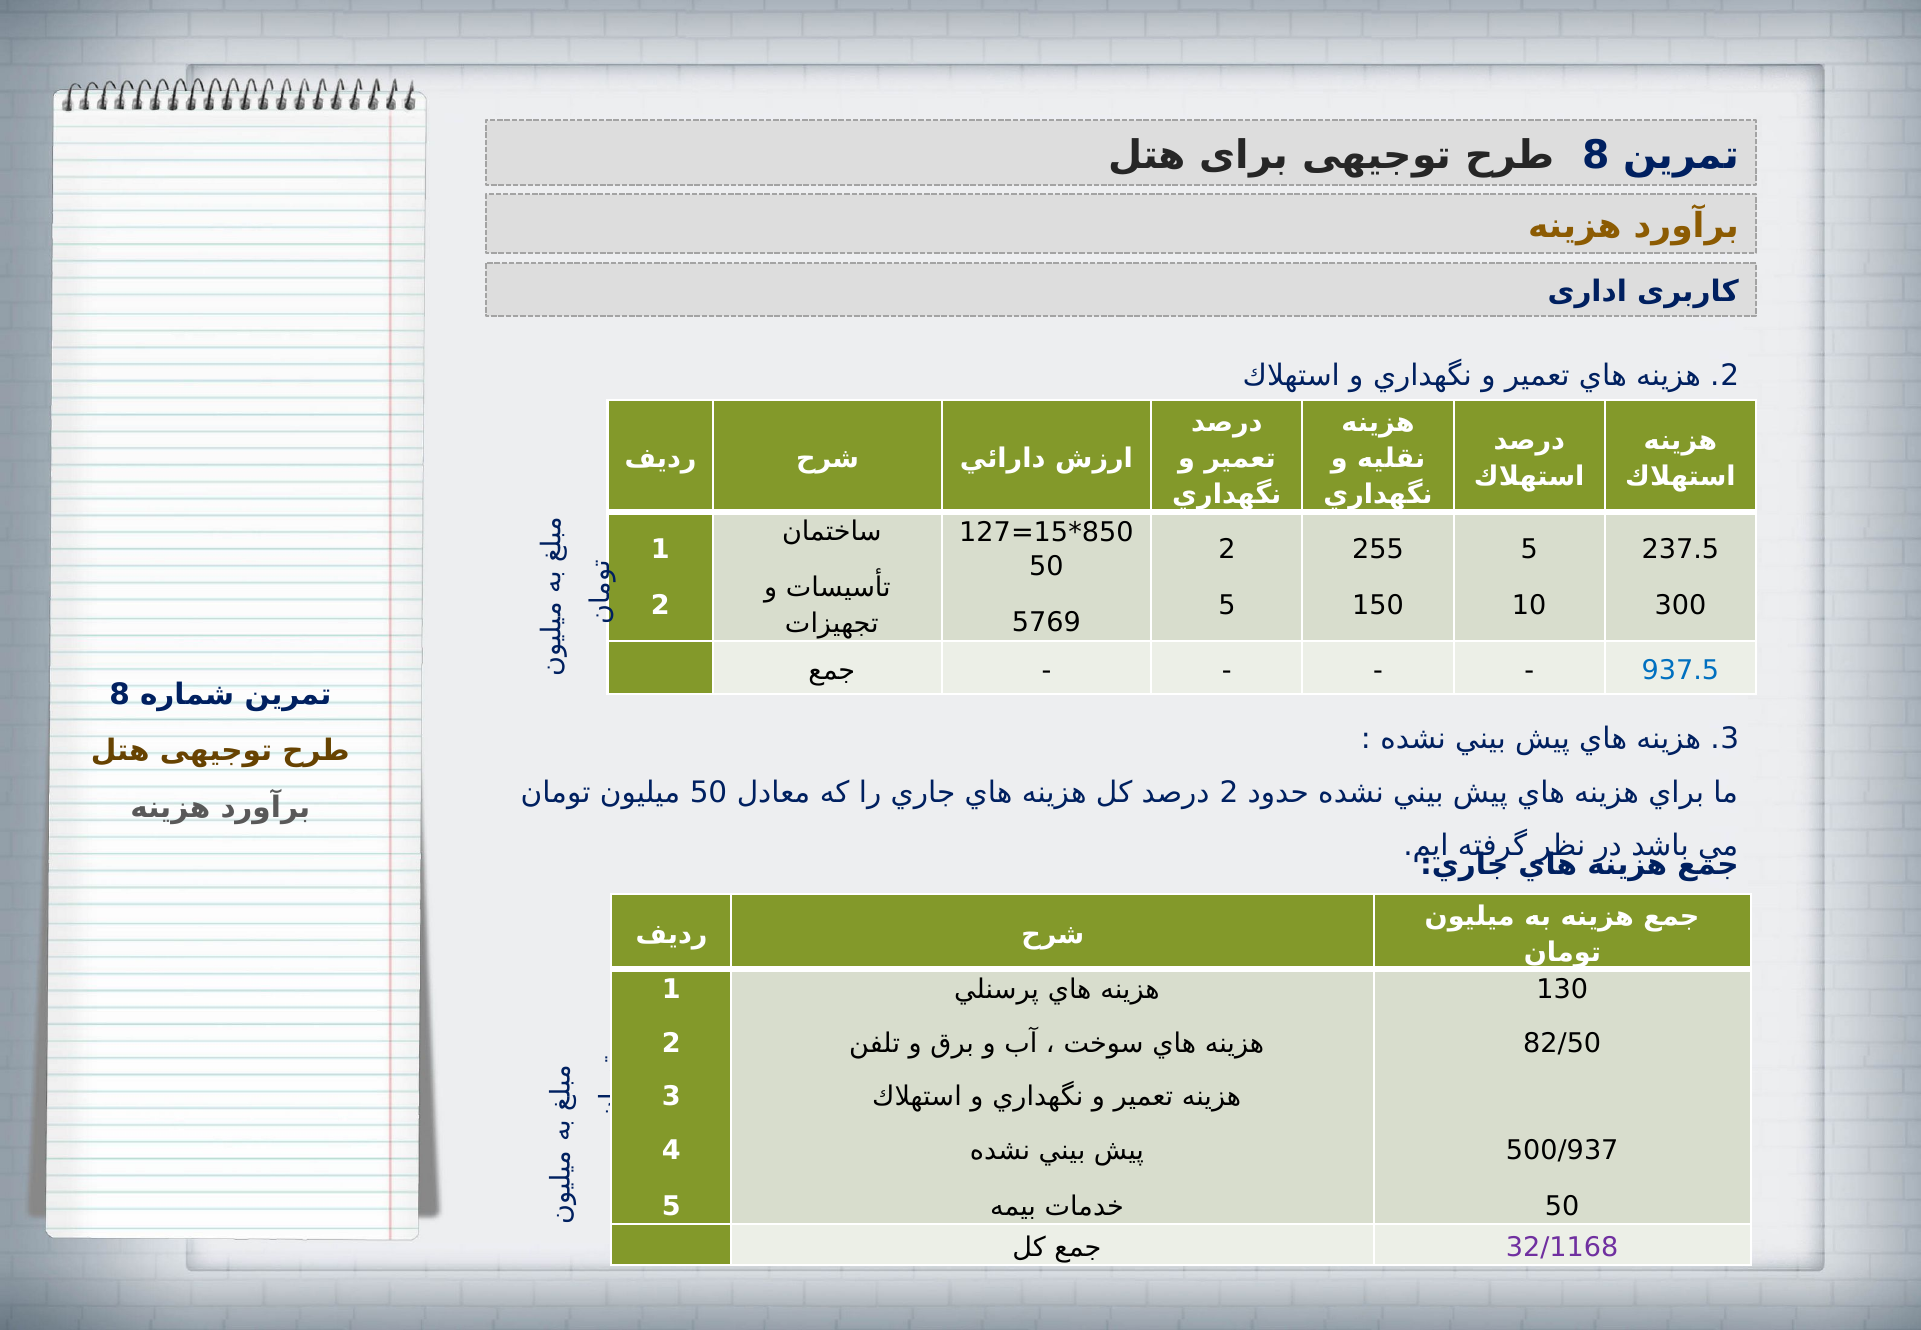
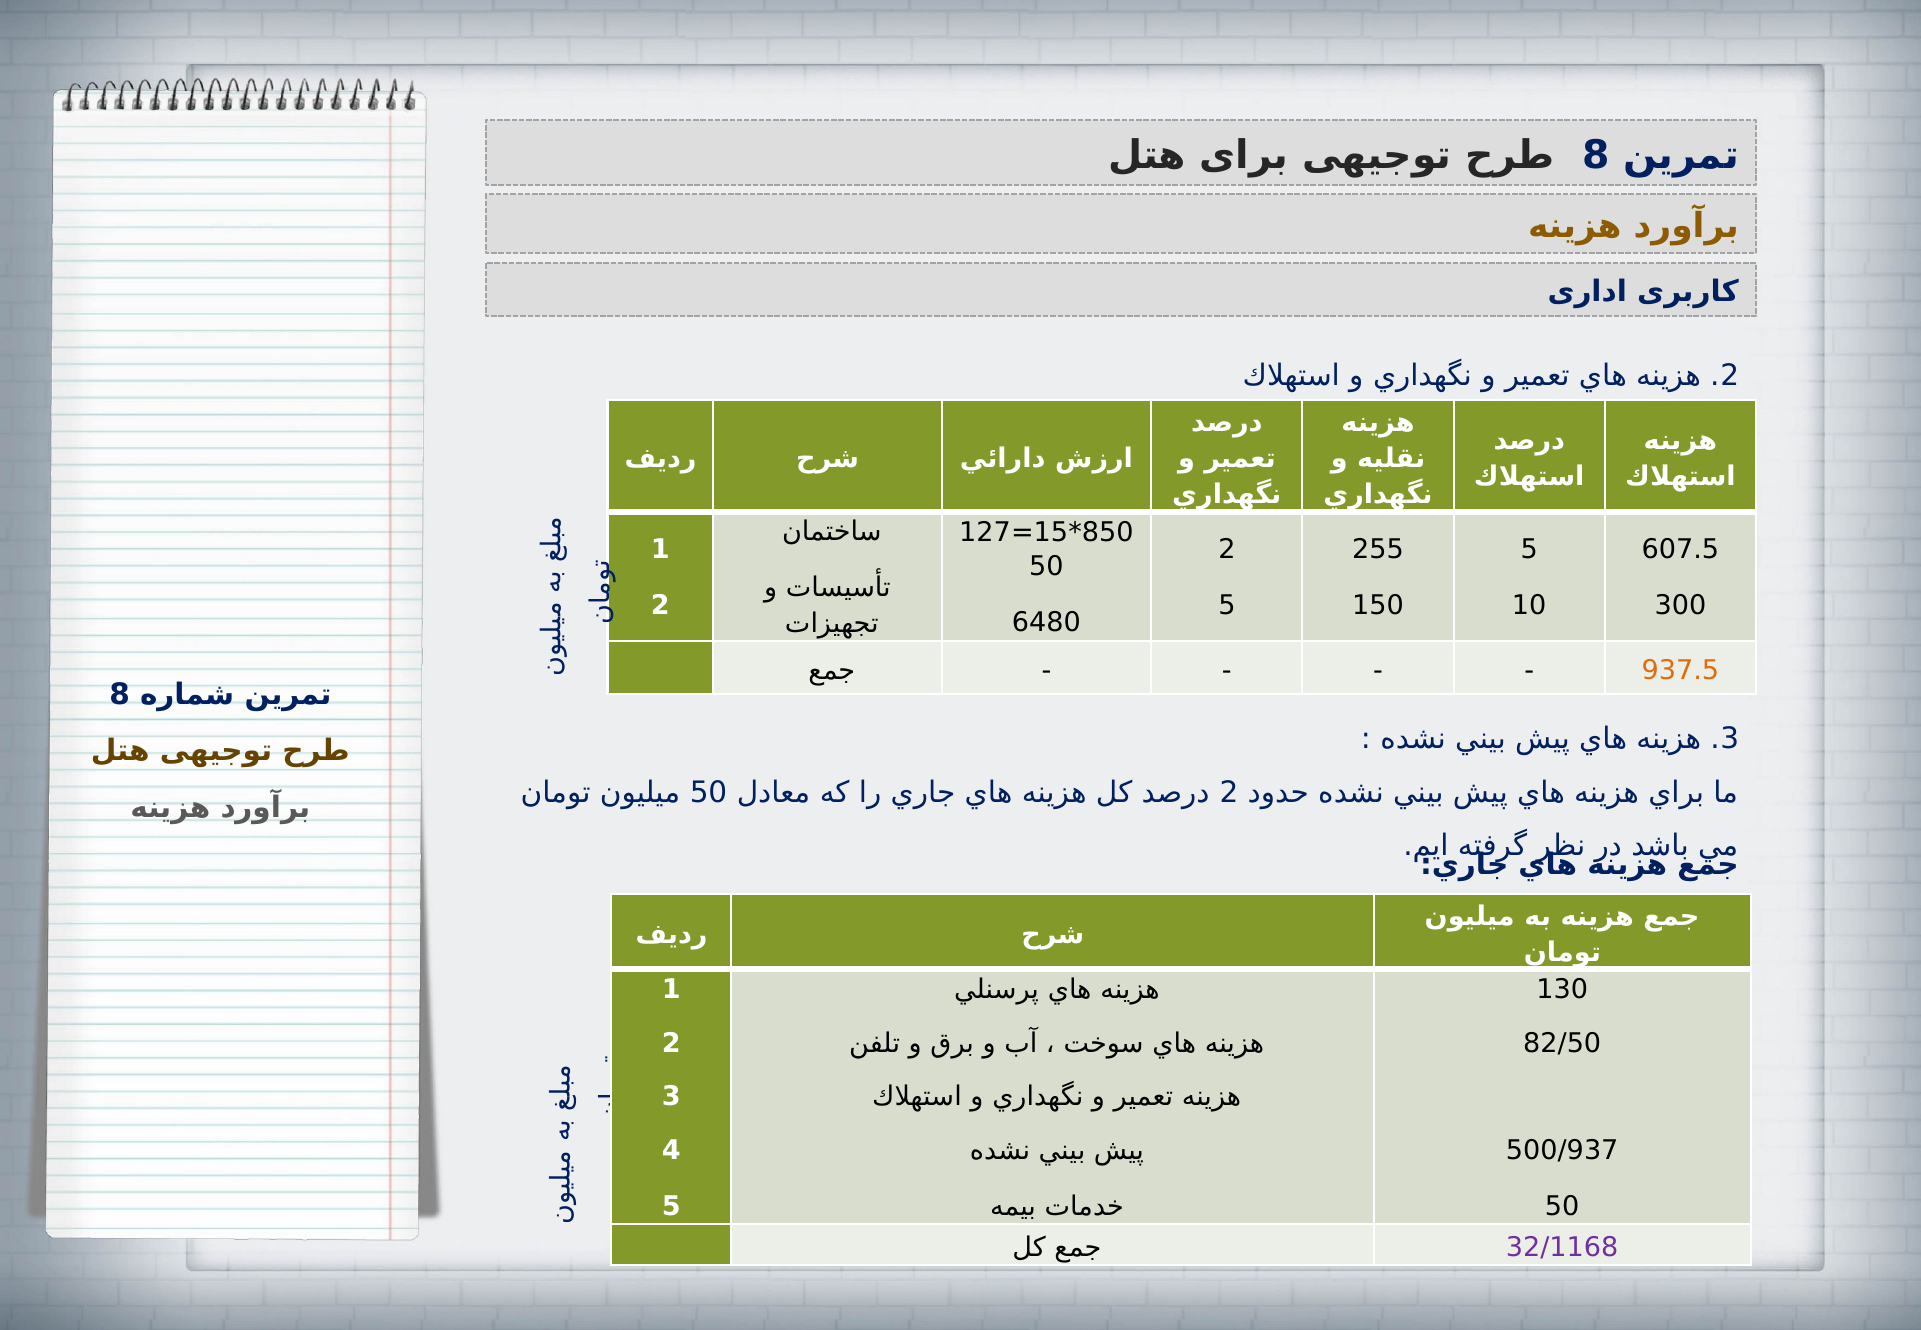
237.5: 237.5 -> 607.5 (1680, 550)
5769: 5769 -> 6480 (1046, 623)
937.5 colour: blue -> orange (1680, 670)
